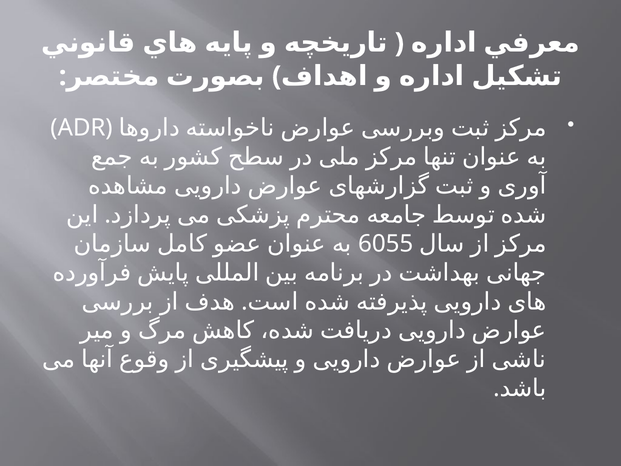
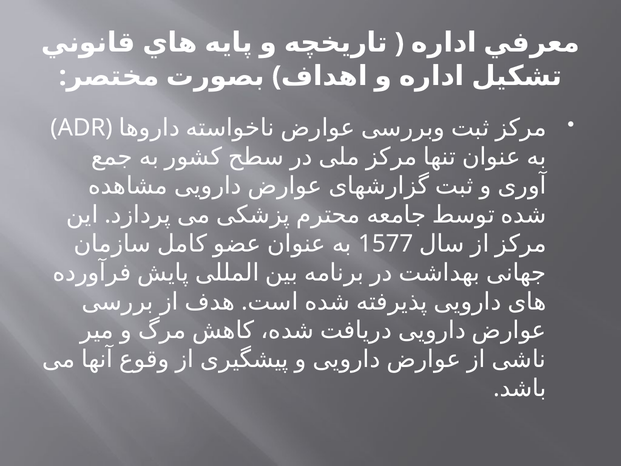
6055: 6055 -> 1577 (386, 244)
